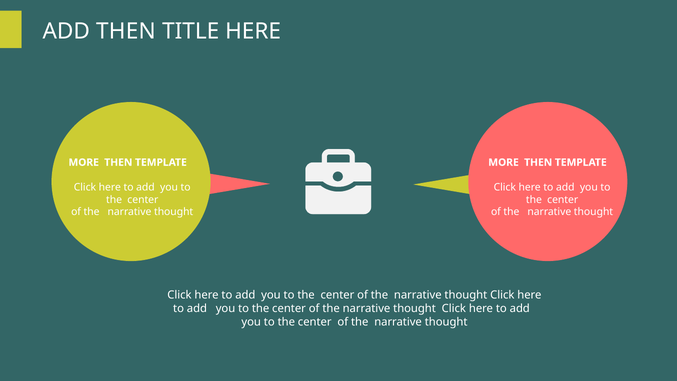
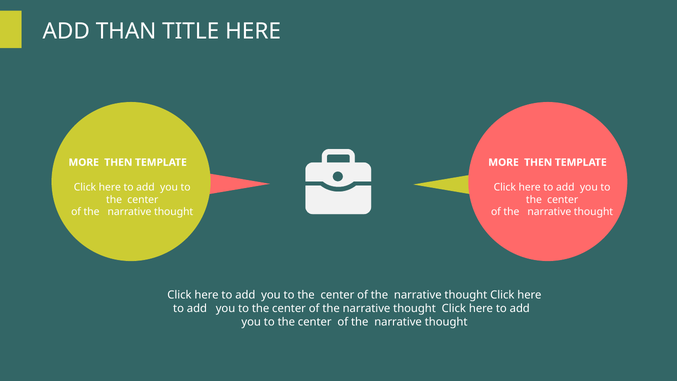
ADD THEN: THEN -> THAN (126, 32)
